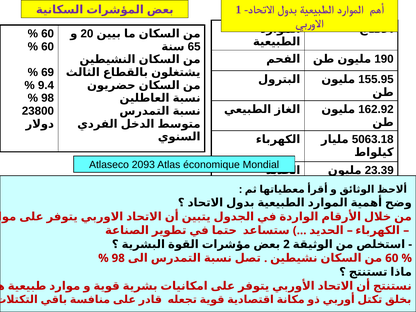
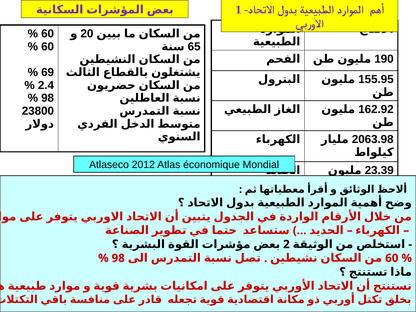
9.4: 9.4 -> 2.4 (46, 85)
5063.18: 5063.18 -> 2063.98 (373, 139)
2093: 2093 -> 2012 (143, 165)
